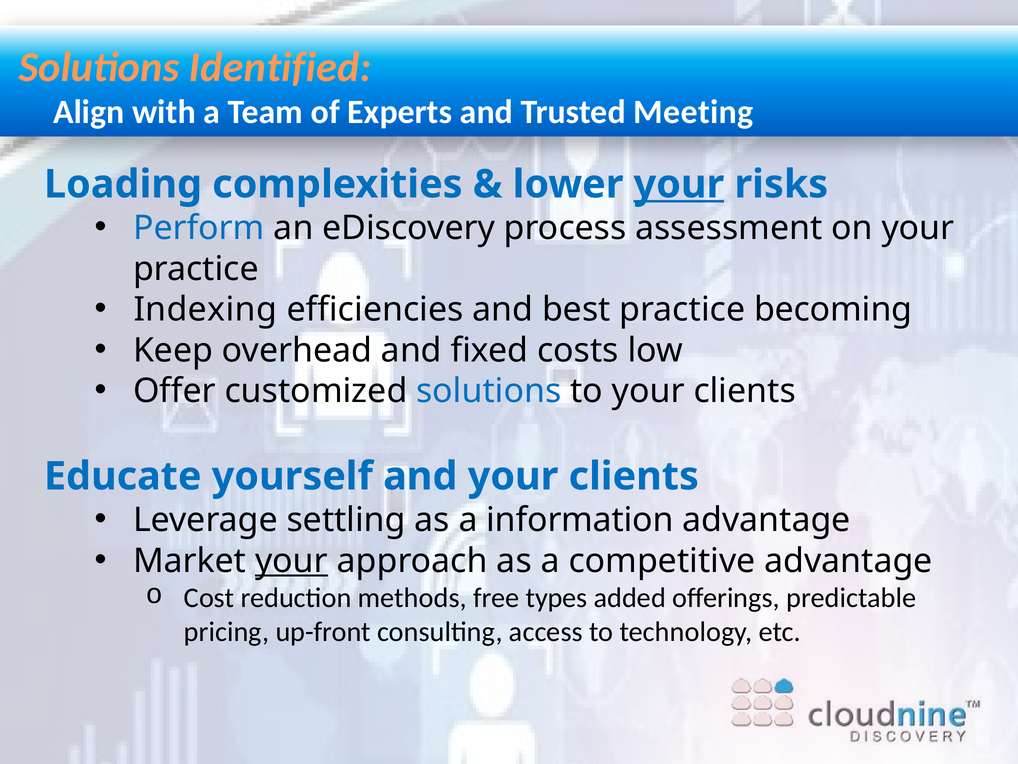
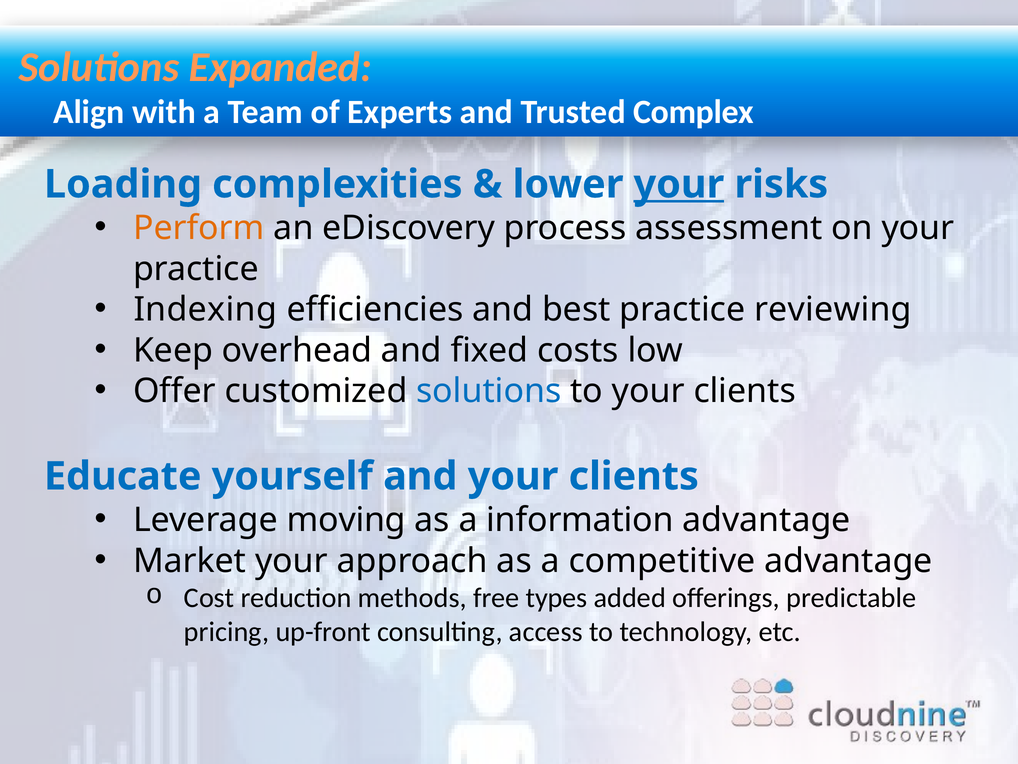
Identified: Identified -> Expanded (280, 67)
Meeting: Meeting -> Complex (694, 112)
Perform colour: blue -> orange (199, 228)
becoming: becoming -> reviewing (833, 309)
settling: settling -> moving (346, 520)
your underline: present -> none (292, 561)
